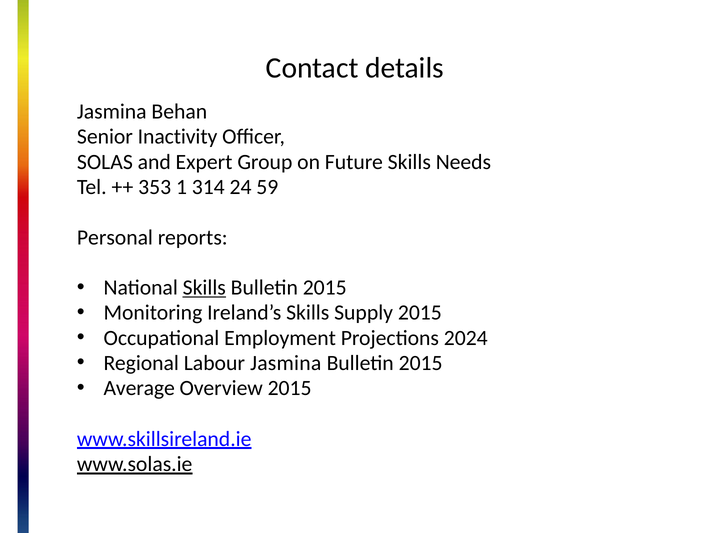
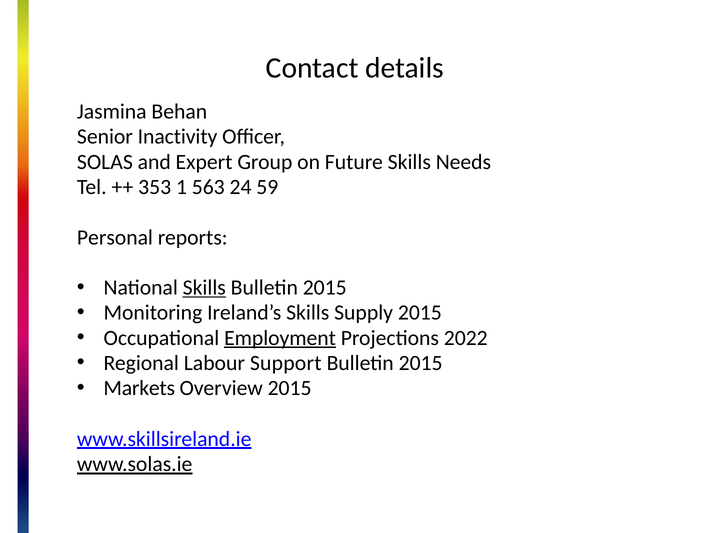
314: 314 -> 563 (208, 187)
Employment underline: none -> present (280, 338)
2024: 2024 -> 2022 (466, 338)
Labour Jasmina: Jasmina -> Support (286, 363)
Average: Average -> Markets (139, 388)
